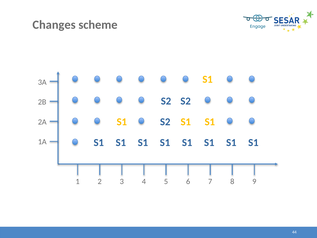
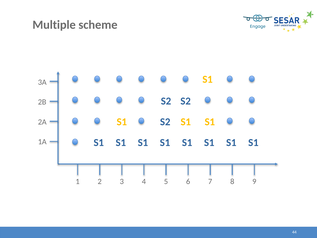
Changes: Changes -> Multiple (54, 25)
